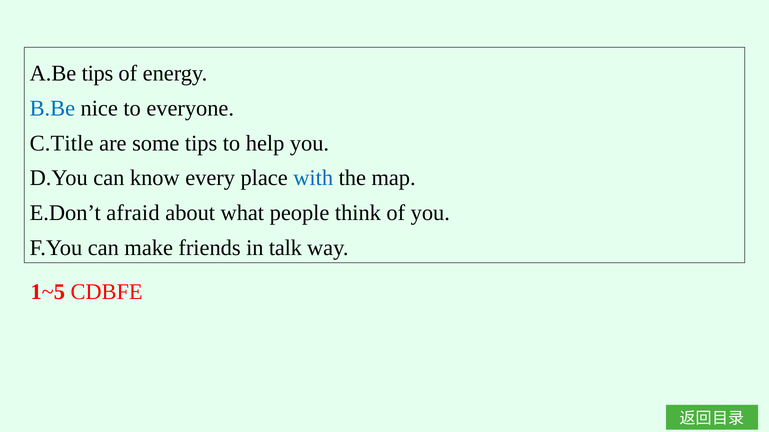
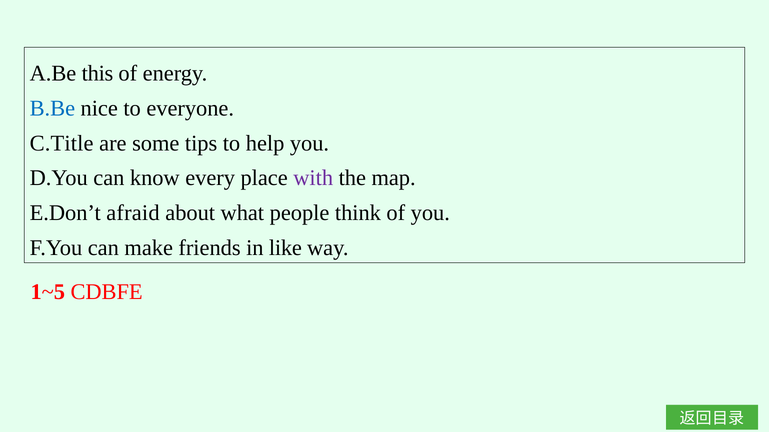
A.Be tips: tips -> this (97, 73)
with colour: blue -> purple (313, 178)
talk: talk -> like (285, 248)
